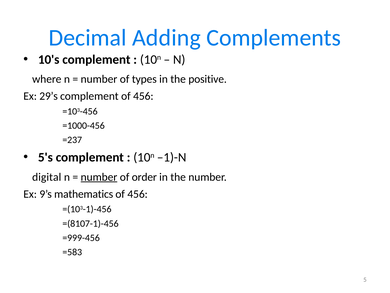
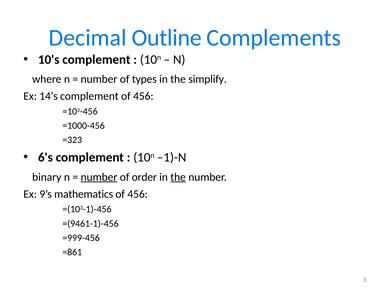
Adding: Adding -> Outline (167, 38)
positive: positive -> simplify (208, 79)
29’s: 29’s -> 14’s (49, 96)
=237: =237 -> =323 (72, 140)
5's: 5's -> 6's (45, 157)
digital: digital -> binary (47, 177)
the underline: none -> present (178, 177)
=(8107-1)-456: =(8107-1)-456 -> =(9461-1)-456 (90, 223)
=583: =583 -> =861 (72, 252)
